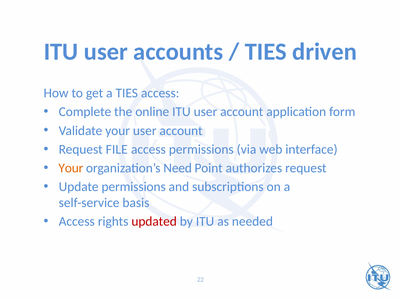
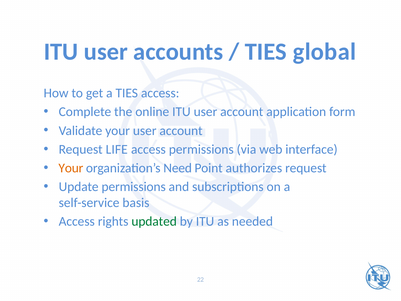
driven: driven -> global (324, 52)
FILE: FILE -> LIFE (117, 149)
updated colour: red -> green (154, 221)
